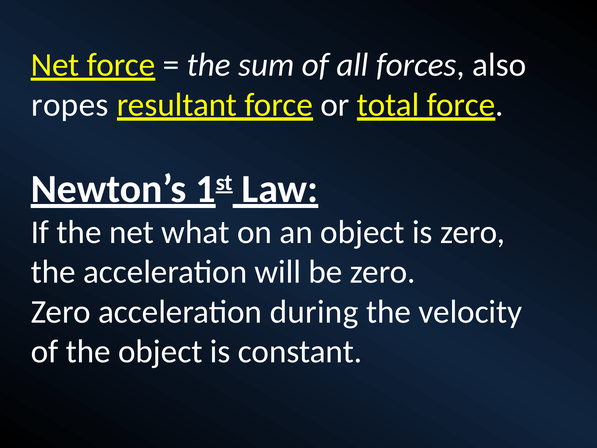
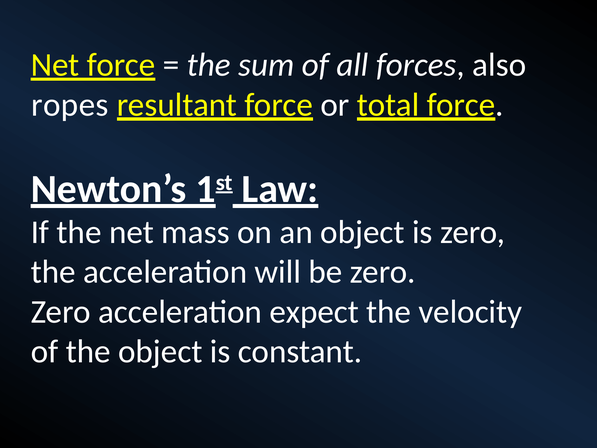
what: what -> mass (195, 232)
during: during -> expect (314, 312)
